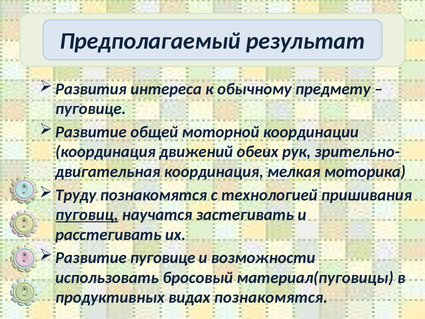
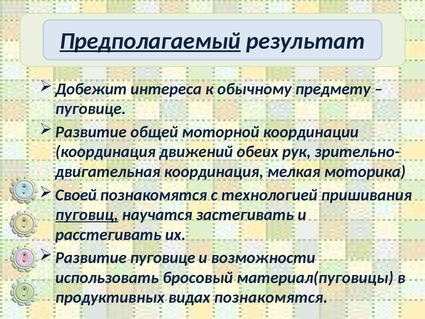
Предполагаемый underline: none -> present (150, 41)
Развития: Развития -> Добежит (91, 89)
Труду: Труду -> Своей (76, 195)
